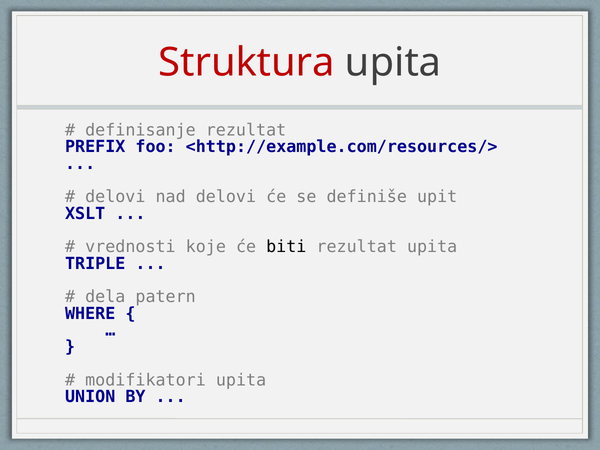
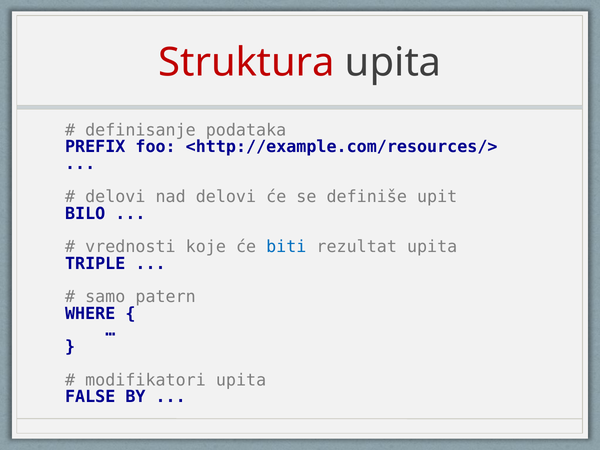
definisanje rezultat: rezultat -> podataka (246, 130)
XSLT: XSLT -> BILO (85, 214)
biti colour: black -> blue (286, 247)
dela: dela -> samo (105, 297)
UNION: UNION -> FALSE (90, 397)
